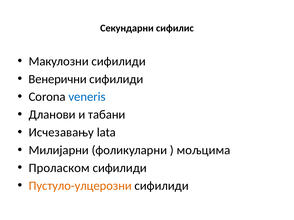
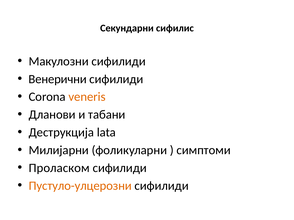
veneris colour: blue -> orange (87, 97)
Исчезавању: Исчезавању -> Деструкција (61, 133)
мољцима: мољцима -> симптоми (204, 150)
